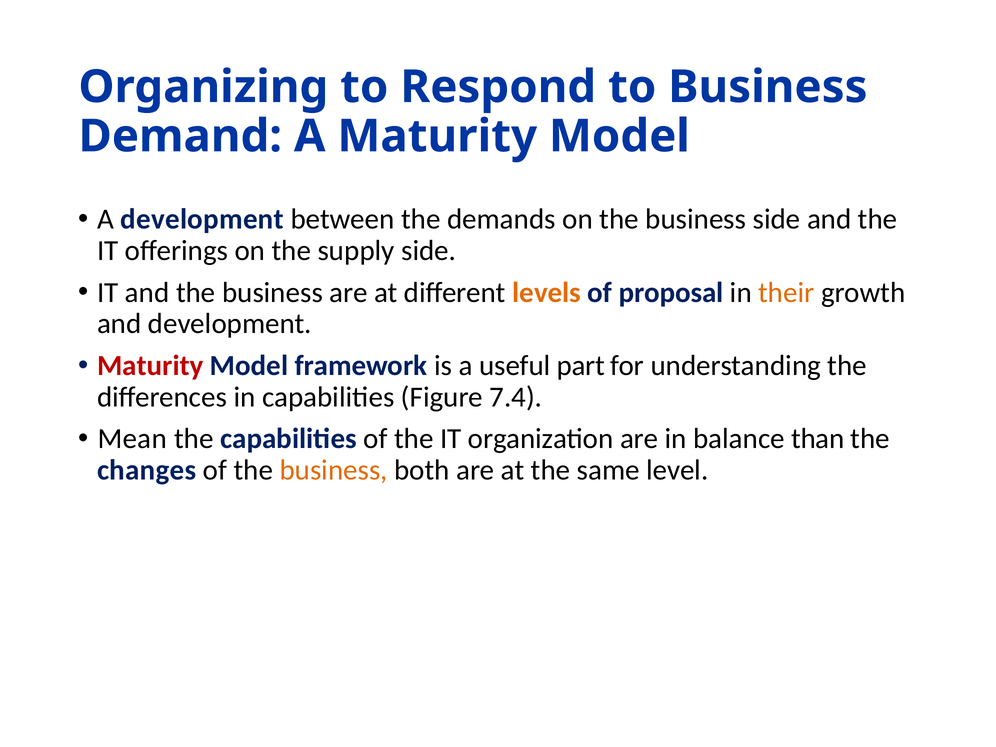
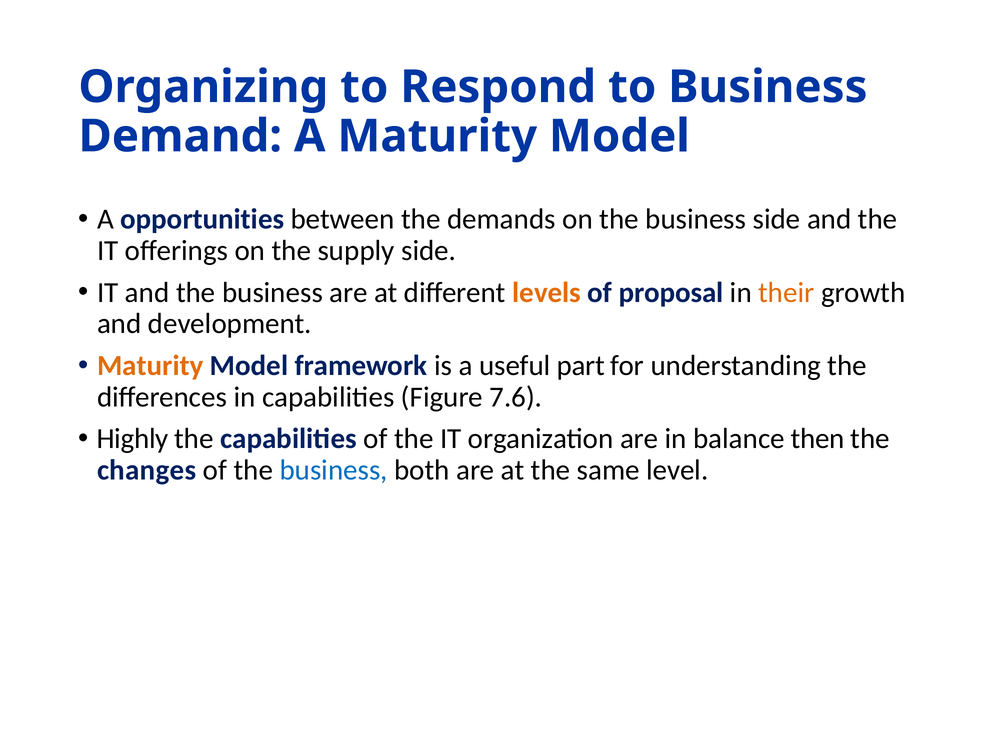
A development: development -> opportunities (202, 219)
Maturity colour: red -> orange (150, 366)
7.4: 7.4 -> 7.6 (516, 397)
Mean: Mean -> Highly (133, 439)
than: than -> then (818, 439)
business colour: orange -> blue (334, 470)
